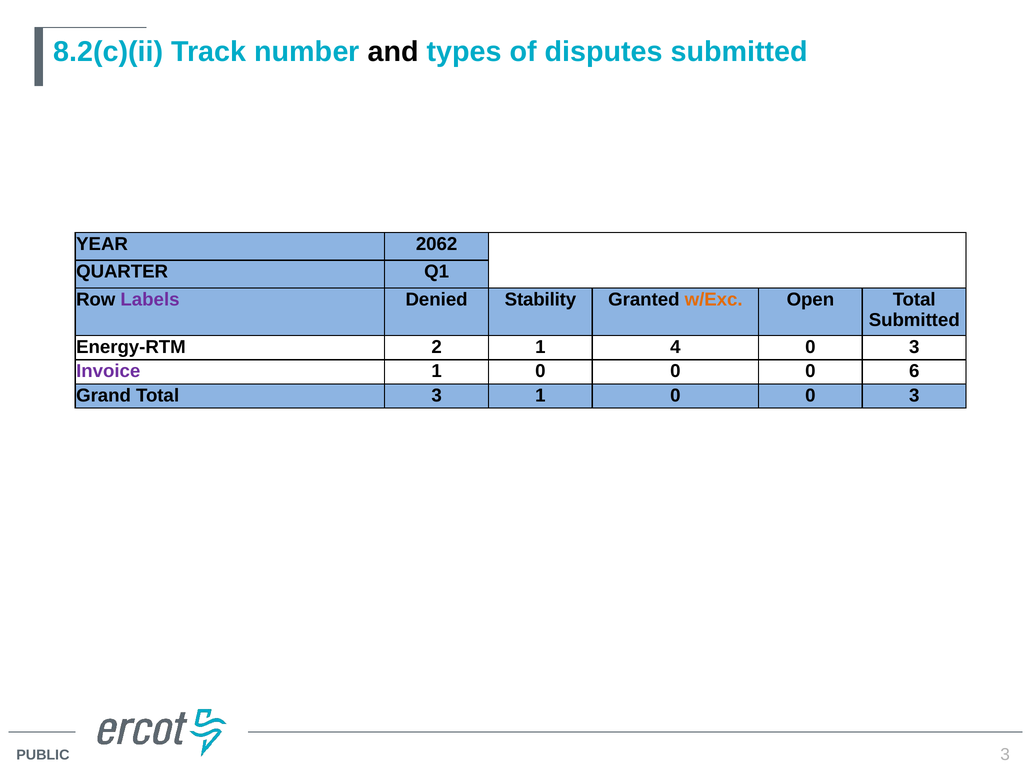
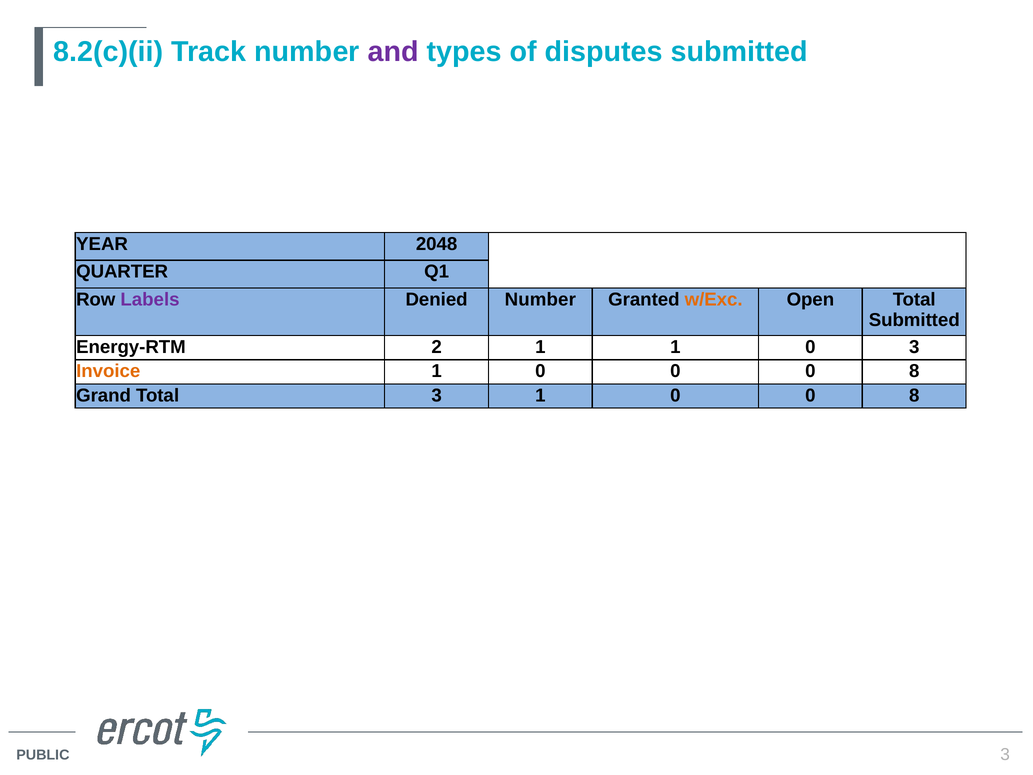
and colour: black -> purple (393, 52)
2062: 2062 -> 2048 (437, 244)
Denied Stability: Stability -> Number (540, 299)
1 4: 4 -> 1 (675, 347)
Invoice colour: purple -> orange (108, 371)
0 0 0 6: 6 -> 8 (914, 371)
1 0 0 3: 3 -> 8 (914, 395)
